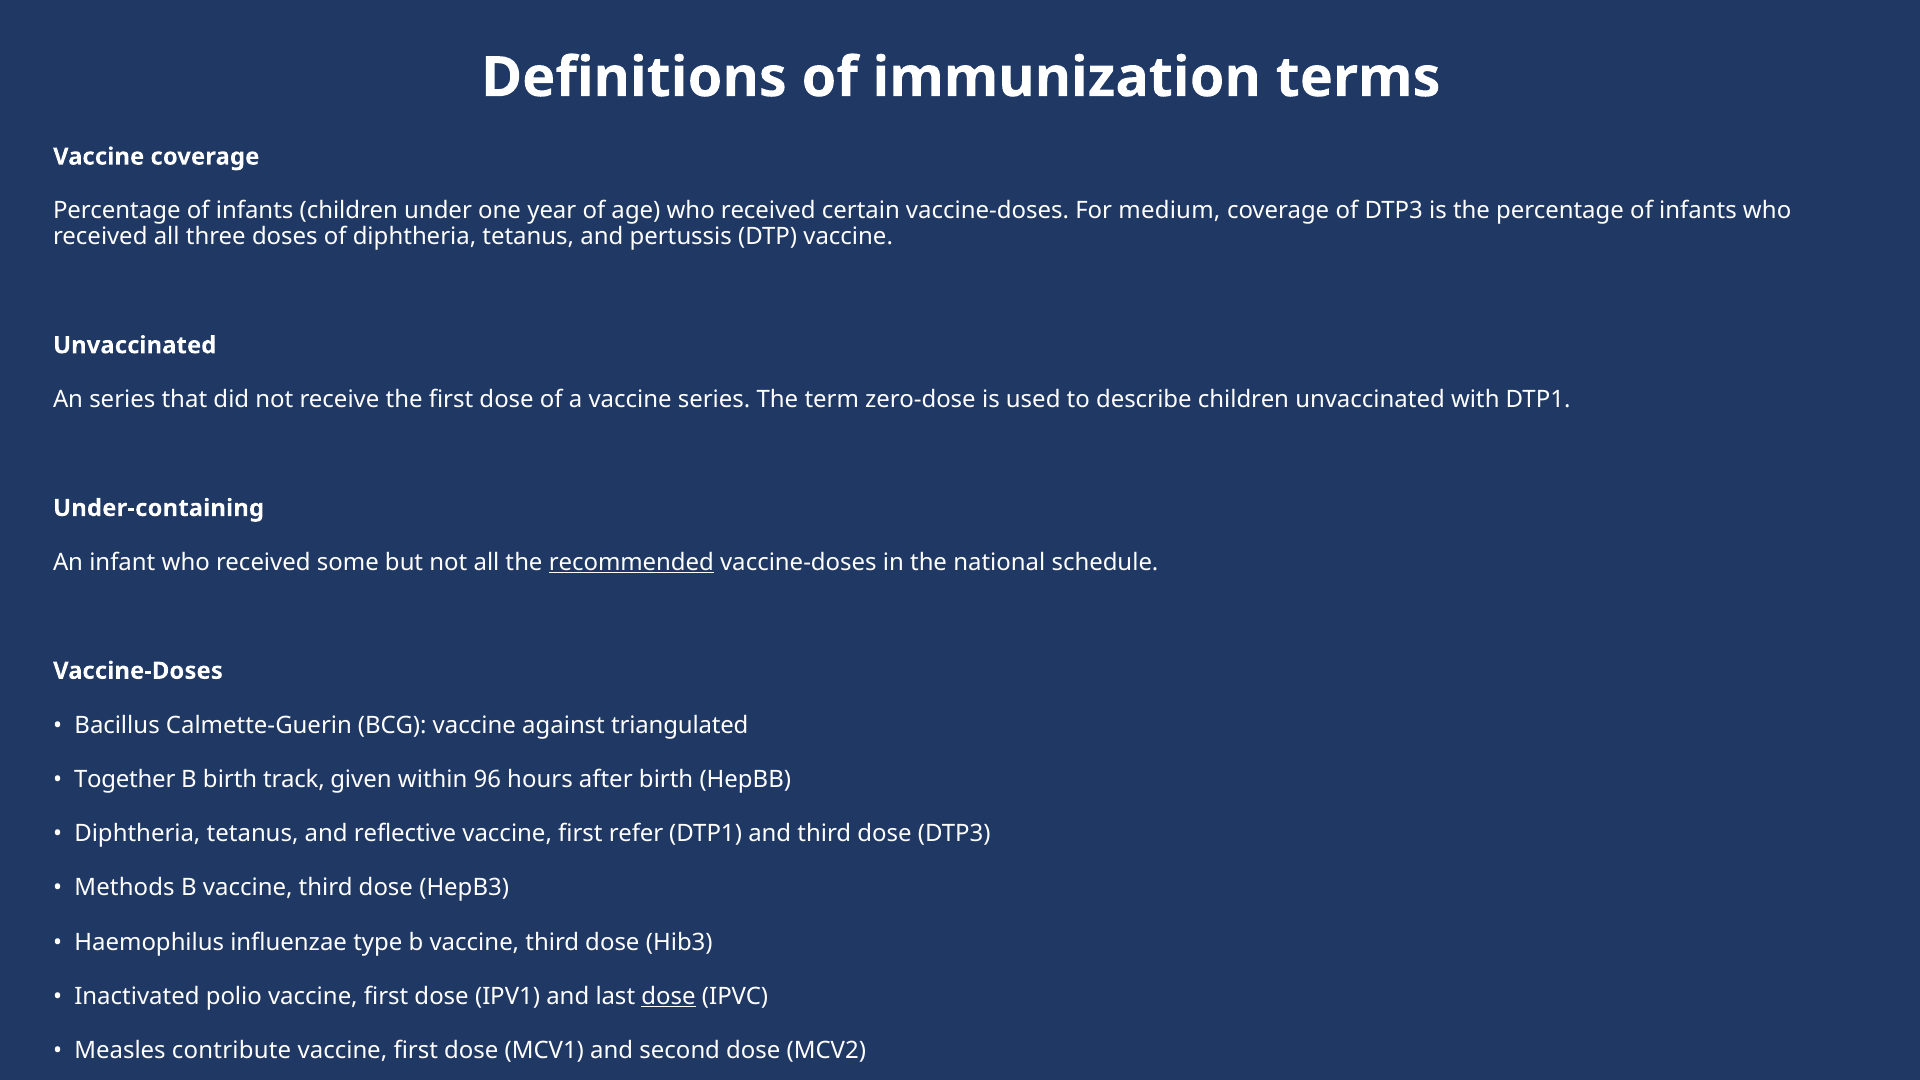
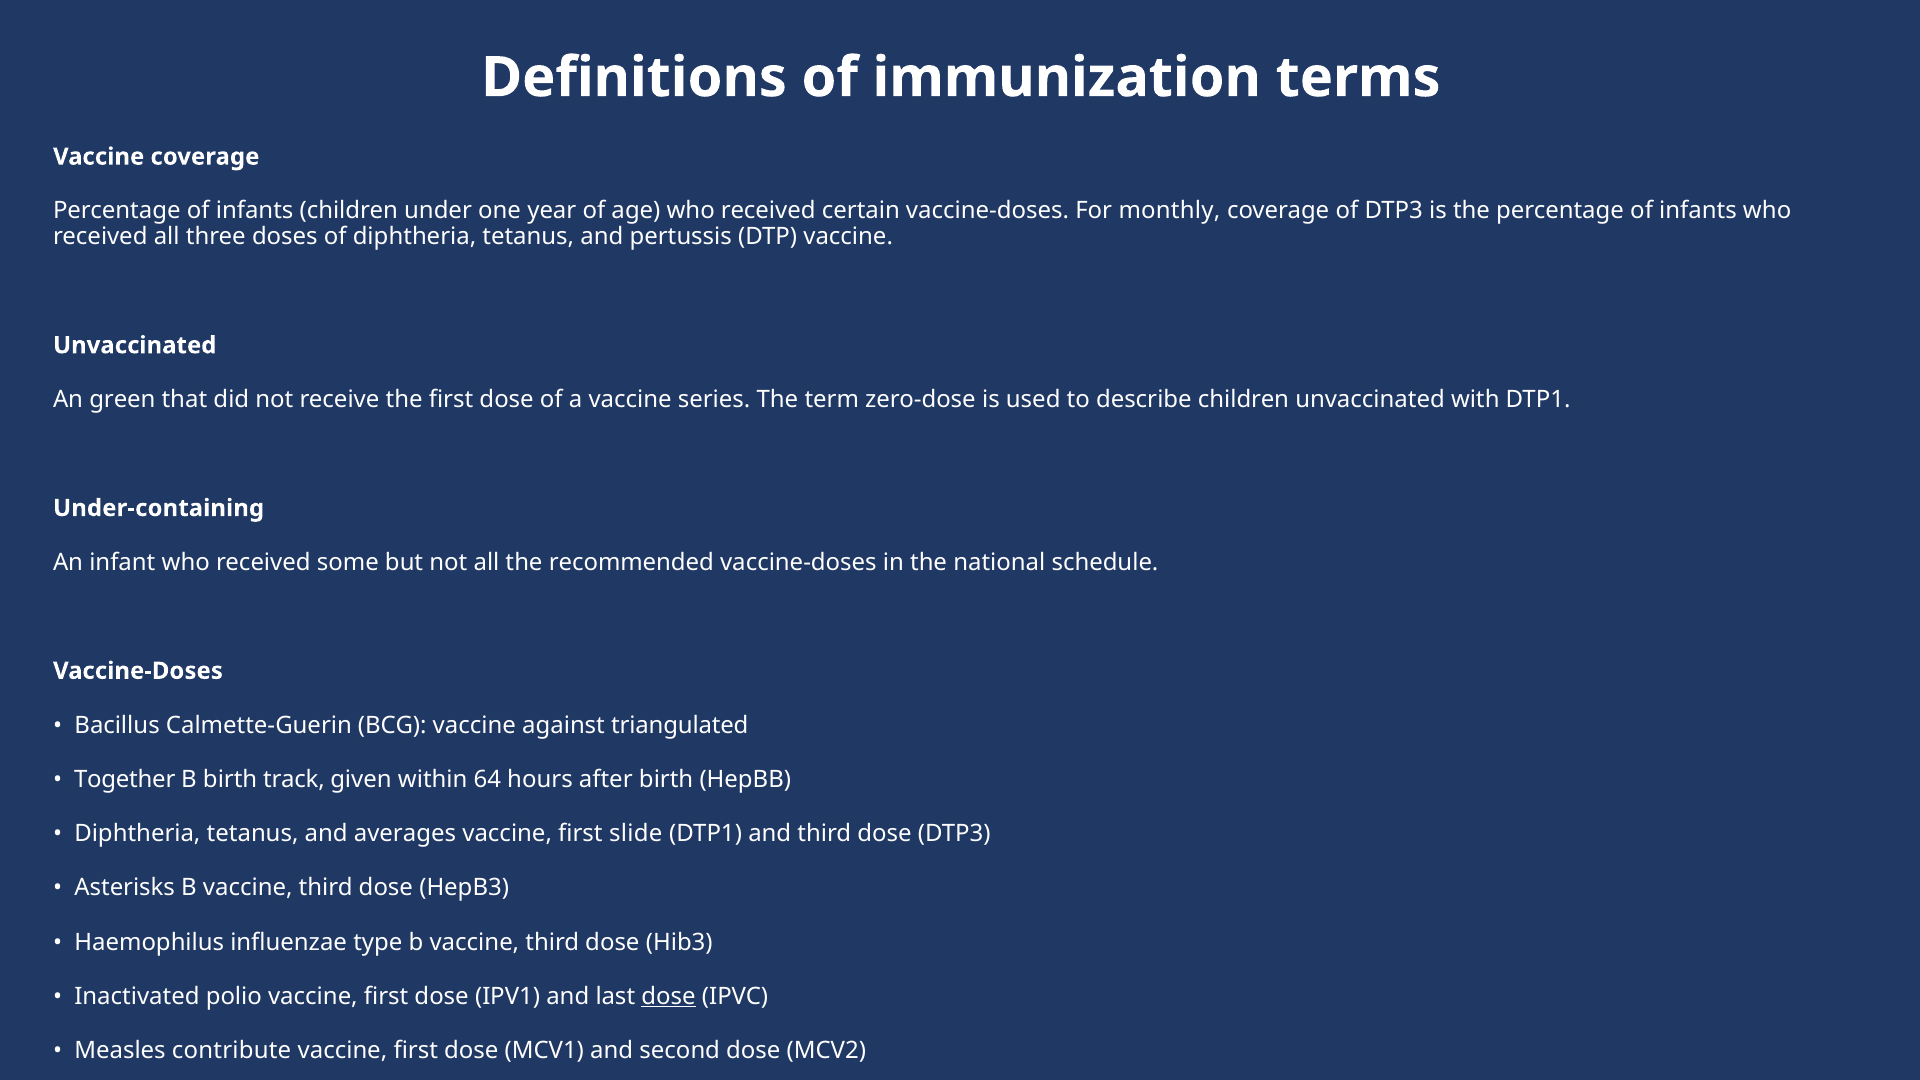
medium: medium -> monthly (1169, 211)
An series: series -> green (122, 400)
recommended underline: present -> none (631, 562)
96: 96 -> 64 (487, 779)
reflective: reflective -> averages (405, 834)
refer: refer -> slide (636, 834)
Methods: Methods -> Asterisks (125, 888)
